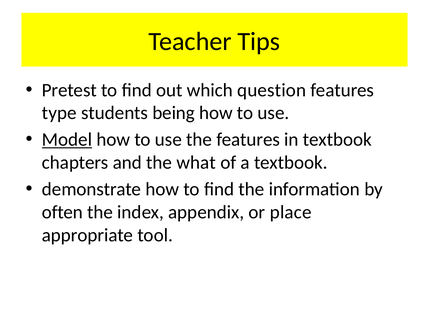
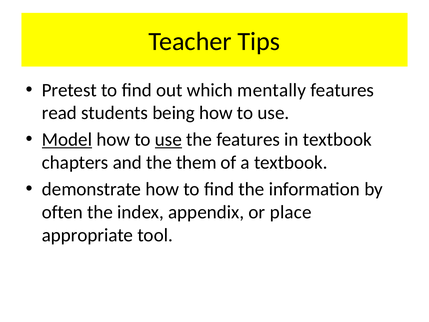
question: question -> mentally (272, 90)
type: type -> read (59, 113)
use underline: none -> present (168, 140)
what: what -> them (196, 162)
